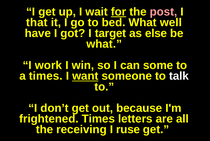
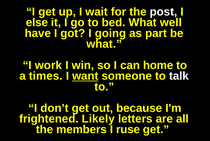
for underline: present -> none (119, 12)
post colour: pink -> white (163, 12)
that: that -> else (37, 22)
target: target -> going (110, 33)
else: else -> part (156, 33)
some: some -> home (158, 65)
frightened Times: Times -> Likely (98, 119)
receiving: receiving -> members (82, 129)
